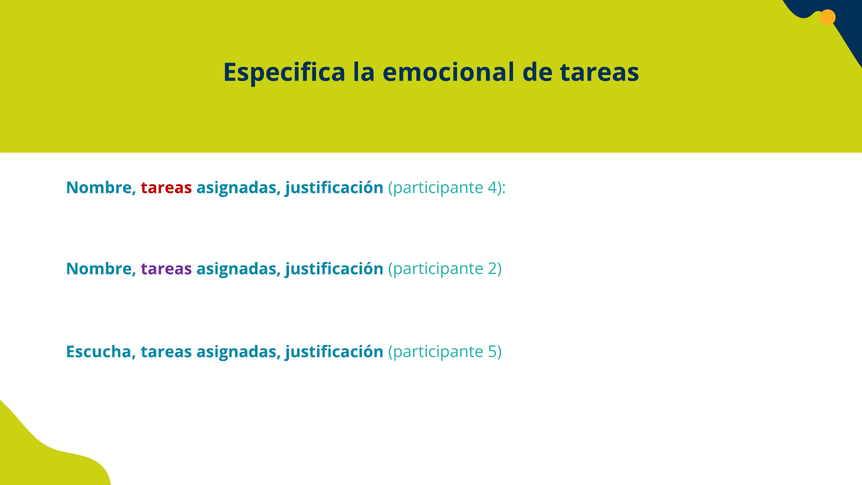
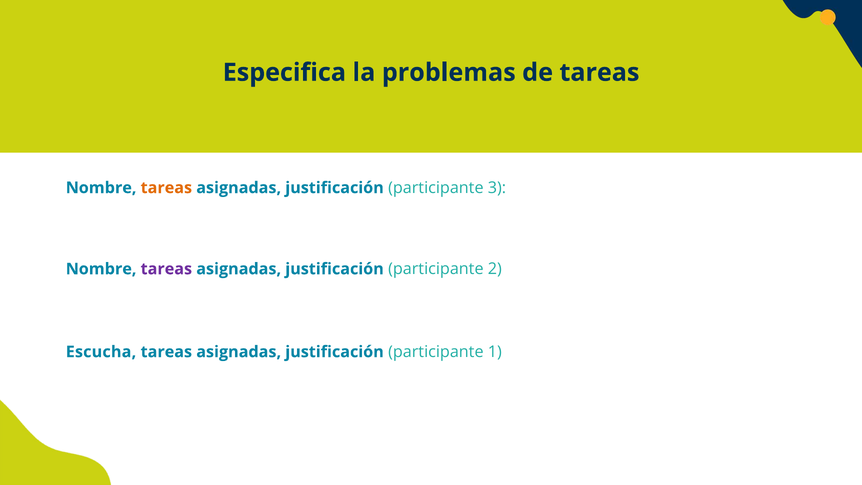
emocional: emocional -> problemas (449, 72)
tareas colour: red -> orange (166, 188)
4: 4 -> 3 (497, 188)
5: 5 -> 1 (495, 352)
